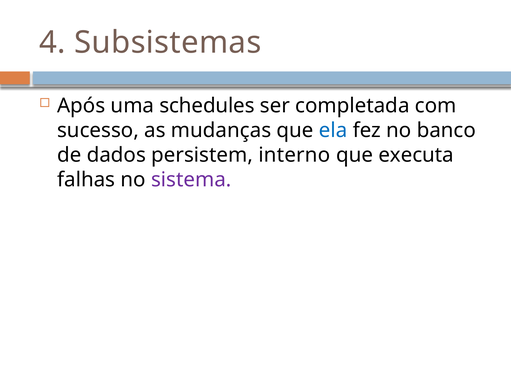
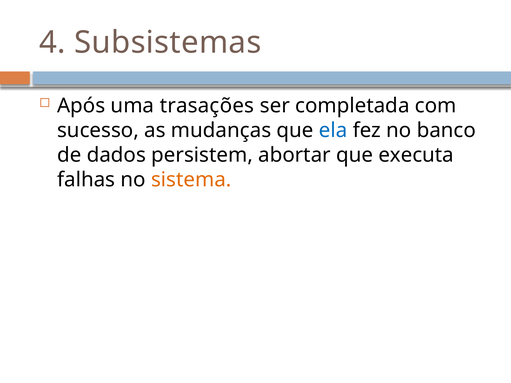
schedules: schedules -> trasações (207, 106)
interno: interno -> abortar (294, 155)
sistema colour: purple -> orange (191, 180)
